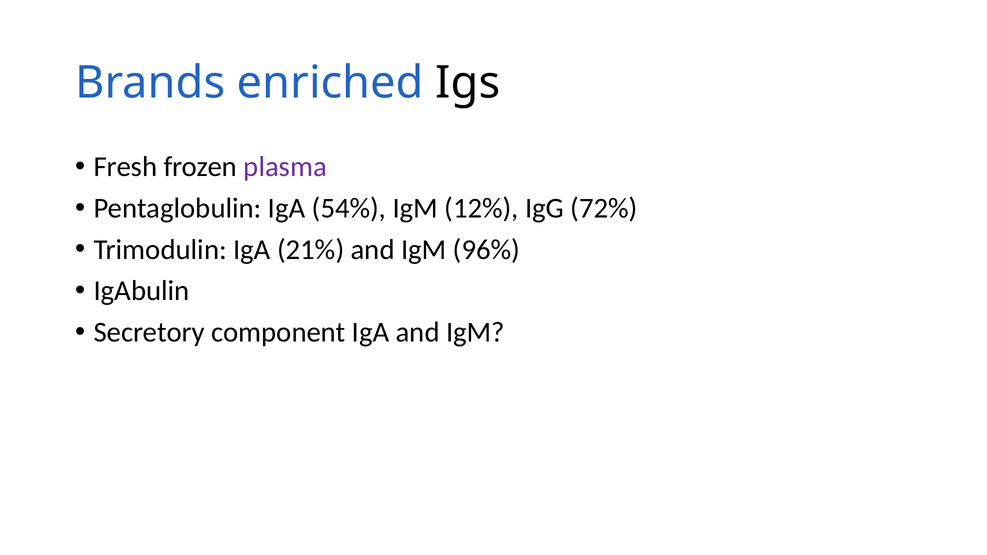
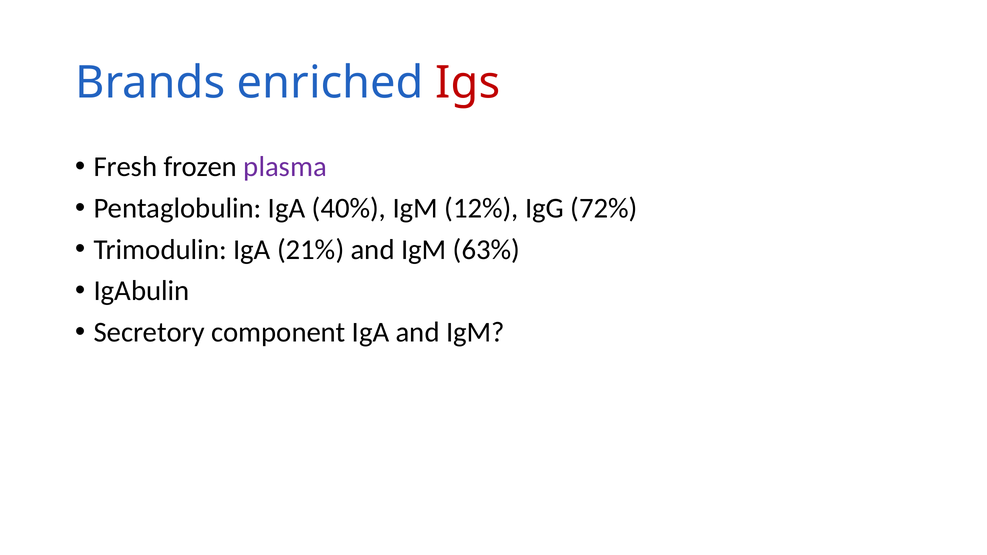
Igs colour: black -> red (468, 83)
54%: 54% -> 40% (349, 208)
96%: 96% -> 63% (486, 250)
